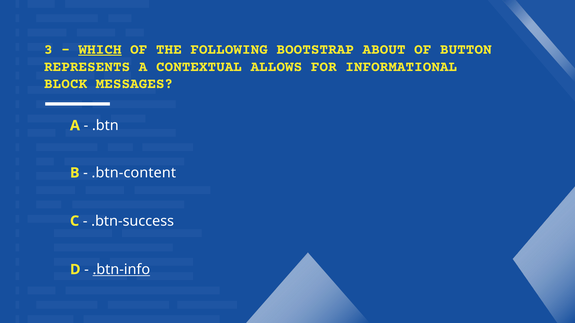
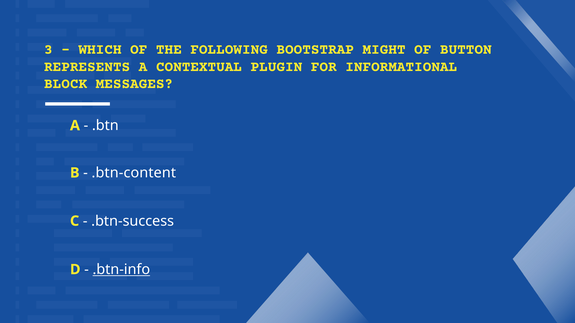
WHICH underline: present -> none (100, 49)
ABOUT: ABOUT -> MIGHT (384, 49)
ALLOWS: ALLOWS -> PLUGIN (276, 66)
